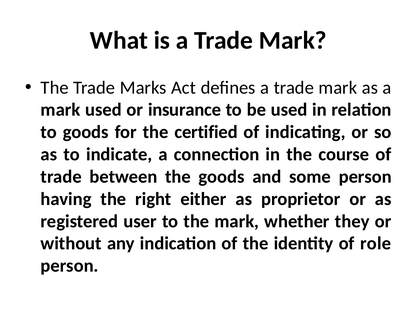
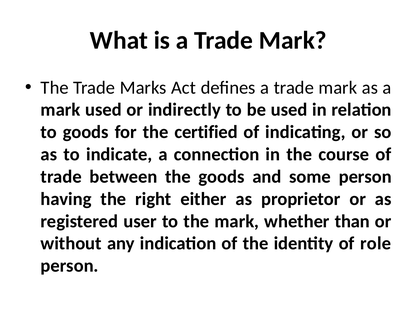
insurance: insurance -> indirectly (184, 110)
they: they -> than (352, 221)
